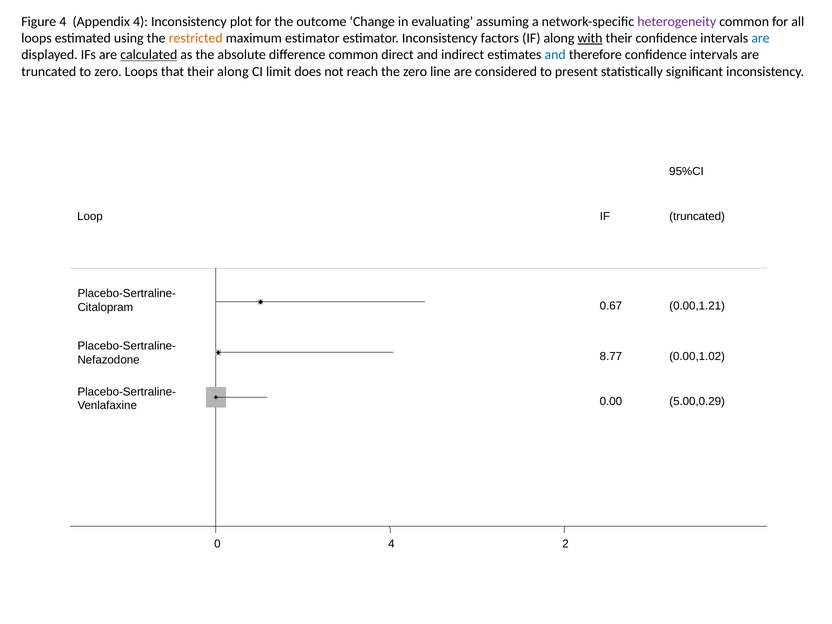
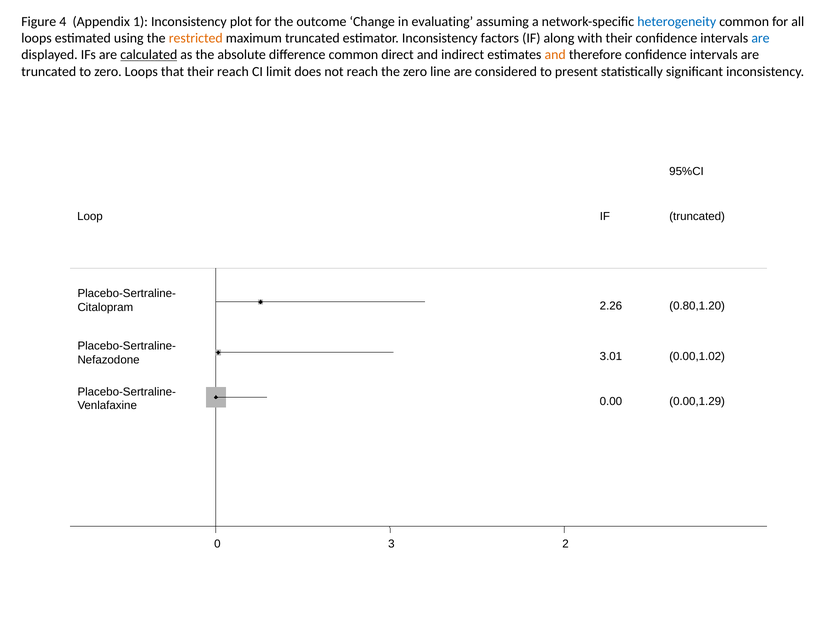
Appendix 4: 4 -> 1 (140, 22)
heterogeneity colour: purple -> blue (677, 22)
maximum estimator: estimator -> truncated (312, 38)
with underline: present -> none (590, 38)
and colour: blue -> orange (555, 55)
their along: along -> reach (233, 71)
0.67: 0.67 -> 2.26 (611, 306)
0.00,1.21: 0.00,1.21 -> 0.80,1.20 (697, 306)
8.77: 8.77 -> 3.01 (611, 357)
5.00,0.29: 5.00,0.29 -> 0.00,1.29 (697, 402)
0 4: 4 -> 3 (391, 544)
